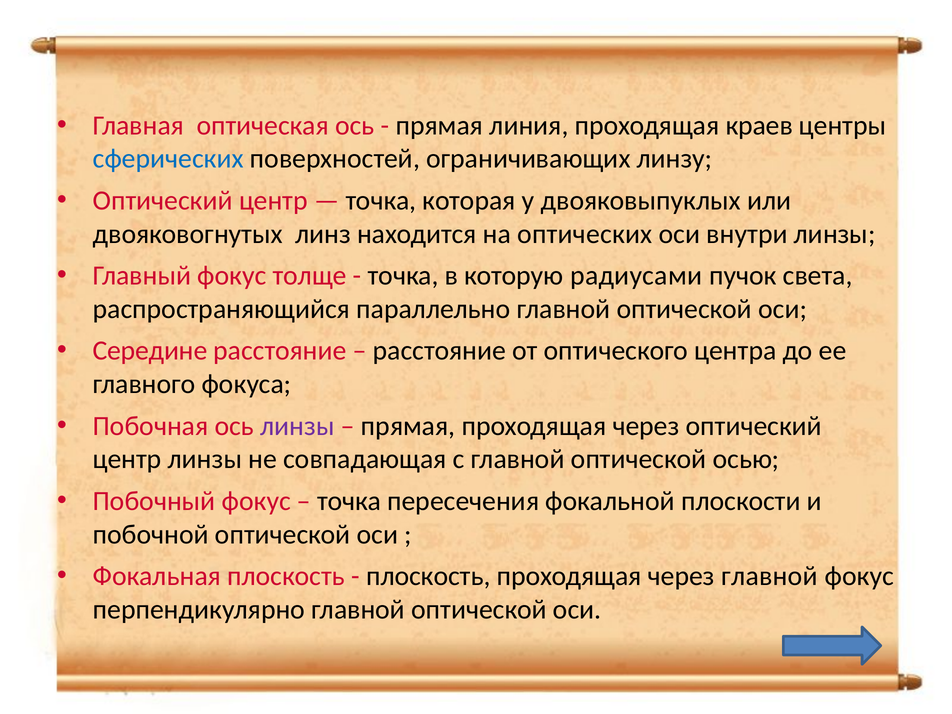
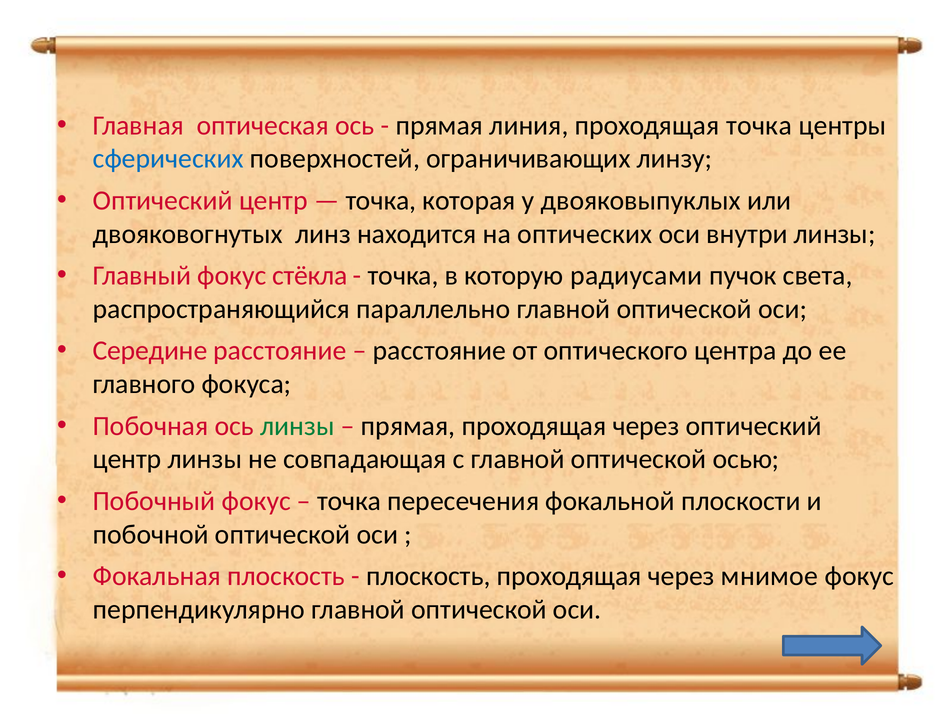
проходящая краев: краев -> точка (759, 125)
толще: толще -> стёкла (310, 276)
линзы colour: purple -> green (297, 426)
через главной: главной -> мнимое (770, 576)
